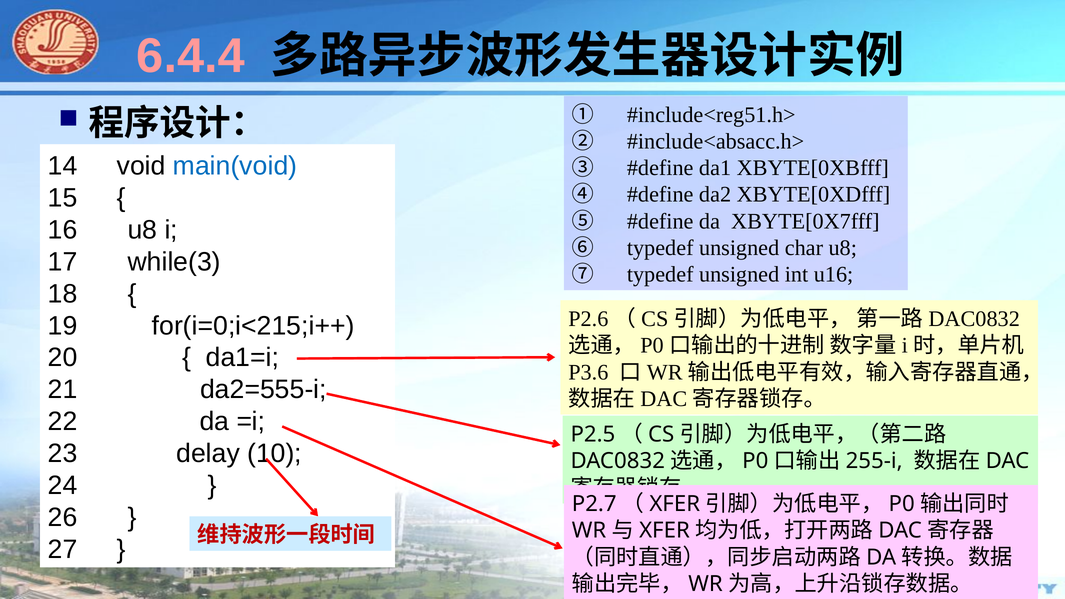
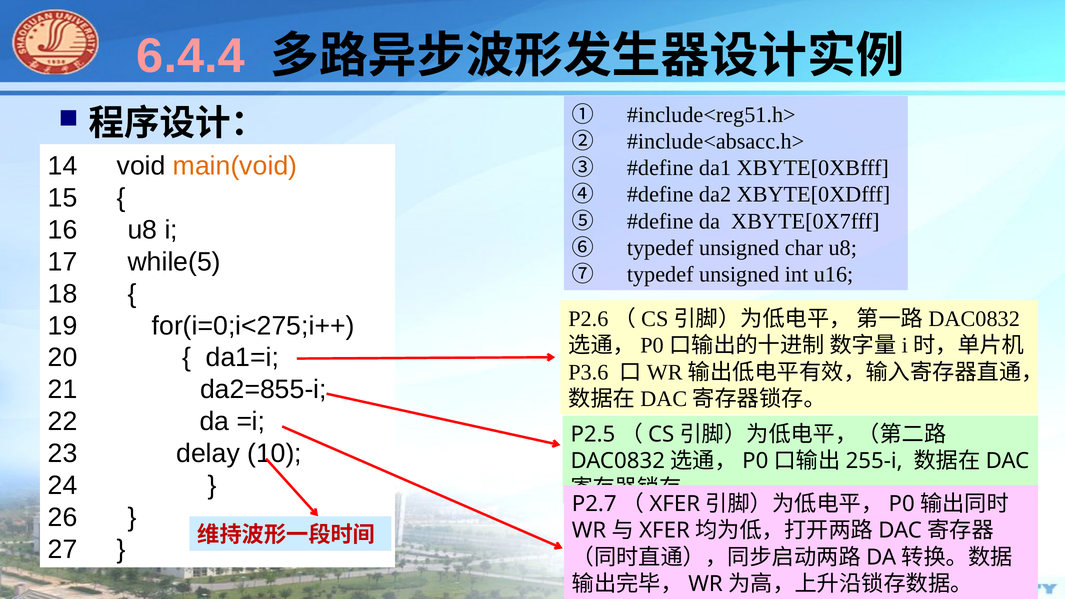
main(void colour: blue -> orange (235, 166)
while(3: while(3 -> while(5 (174, 262)
for(i=0;i<215;i++: for(i=0;i<215;i++ -> for(i=0;i<275;i++ (253, 326)
da2=555-i: da2=555-i -> da2=855-i (263, 390)
